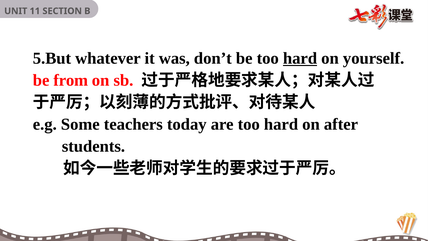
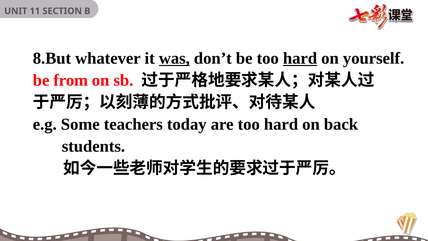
5.But: 5.But -> 8.But (52, 58)
was underline: none -> present (174, 58)
after: after -> back (341, 124)
